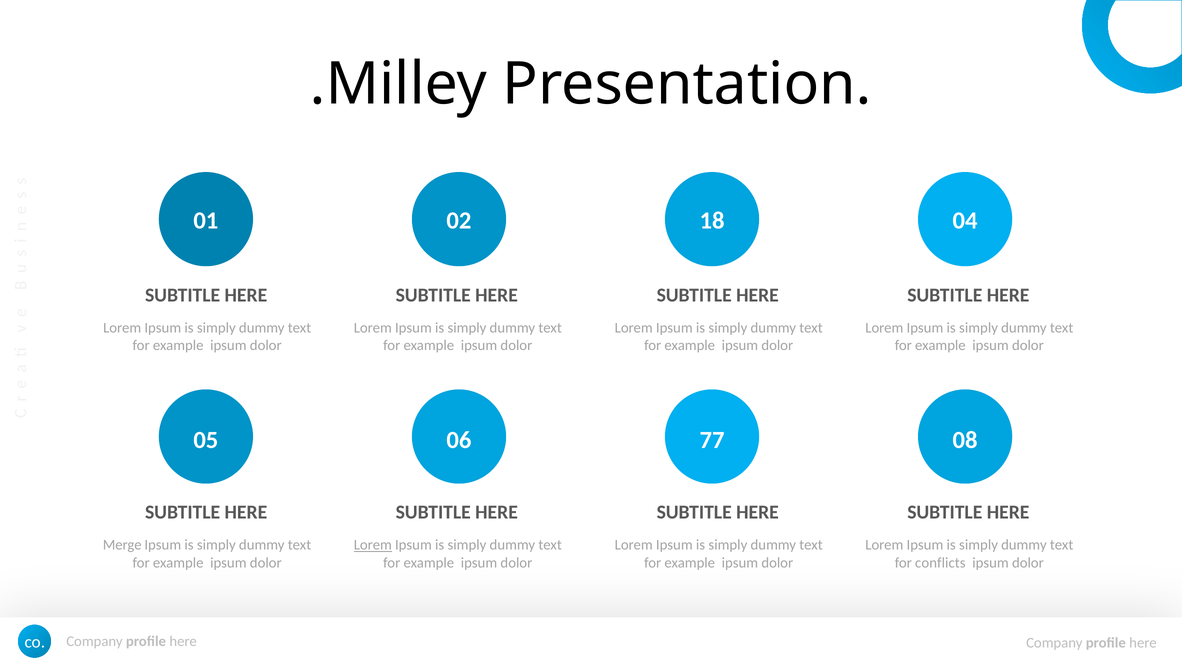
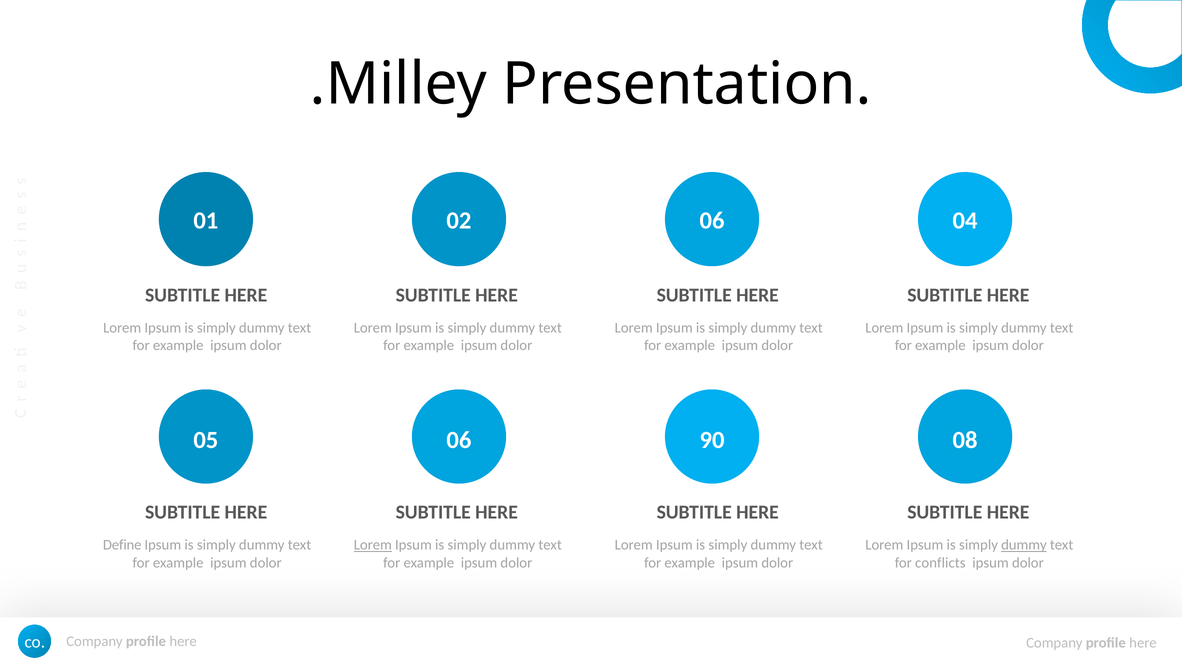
02 18: 18 -> 06 (712, 221)
77: 77 -> 90 (712, 440)
Merge: Merge -> Define (122, 545)
dummy underline: none -> present (1024, 545)
